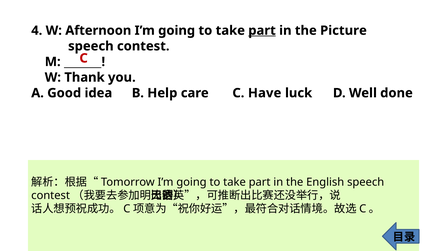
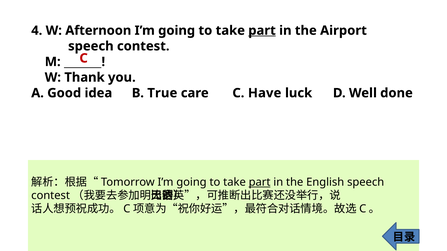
Picture: Picture -> Airport (343, 31)
Help: Help -> True (162, 93)
part underline: none -> present (260, 183)
